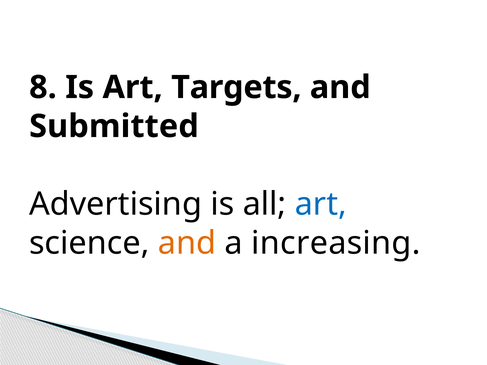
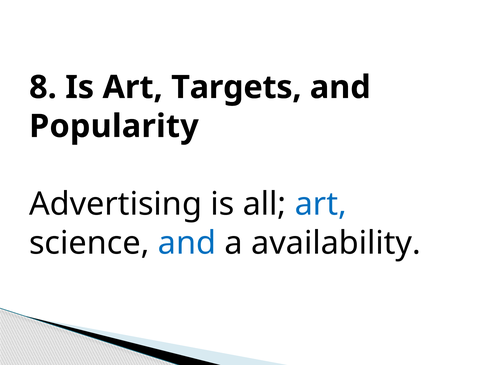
Submitted: Submitted -> Popularity (114, 126)
and colour: orange -> blue (187, 243)
increasing: increasing -> availability (336, 243)
